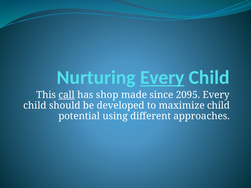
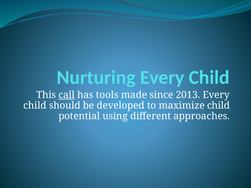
Every underline: present -> none (162, 77)
shop: shop -> tools (107, 95)
2095: 2095 -> 2013 (188, 95)
